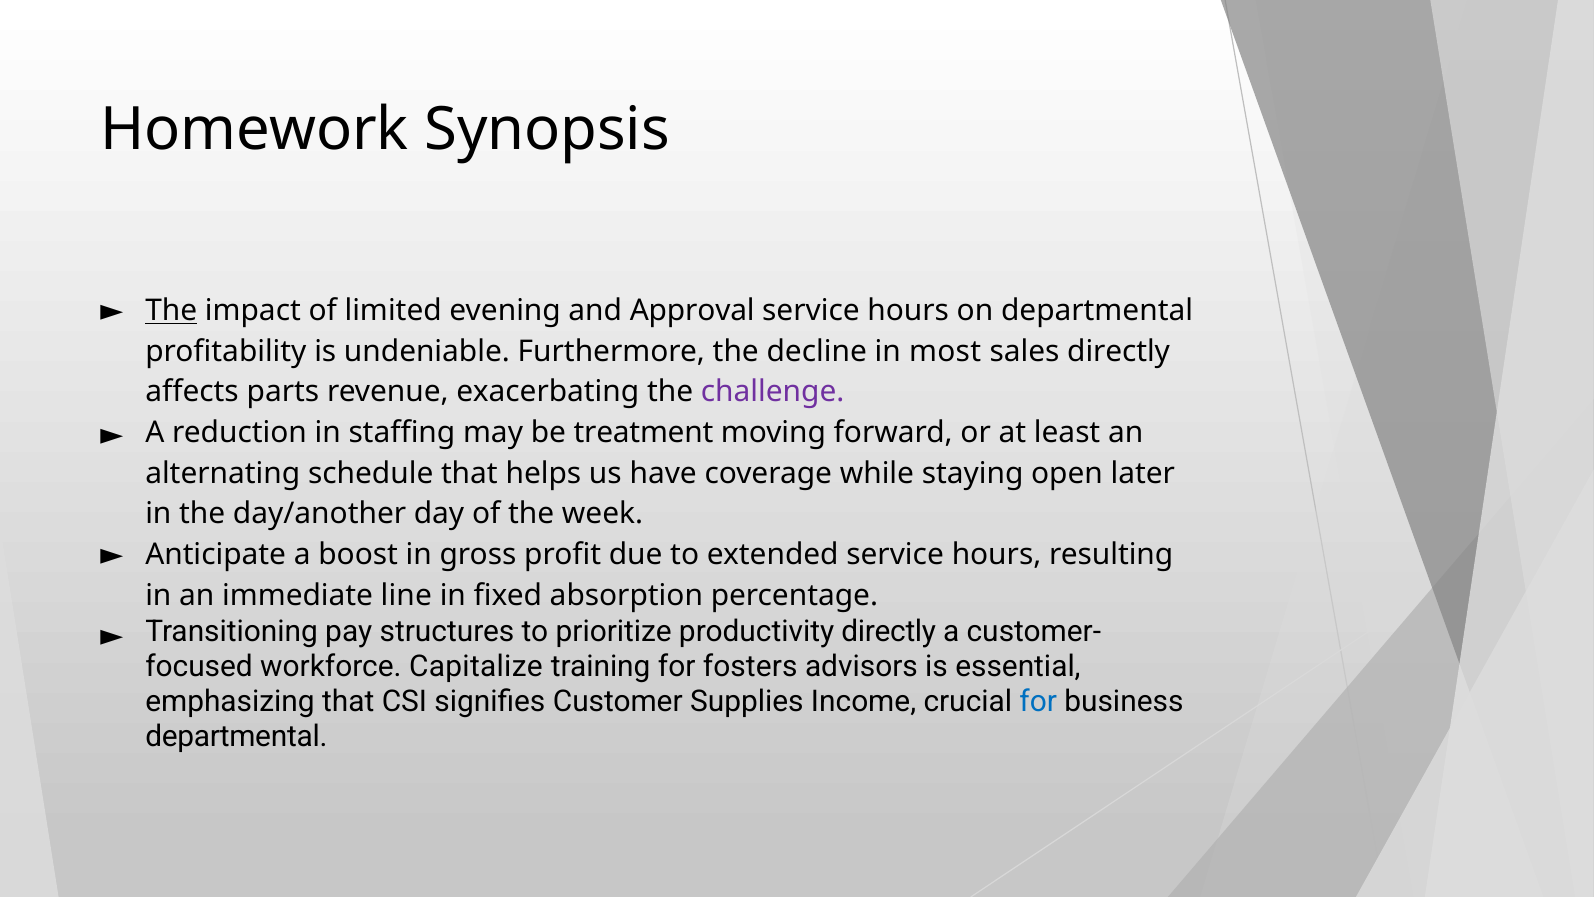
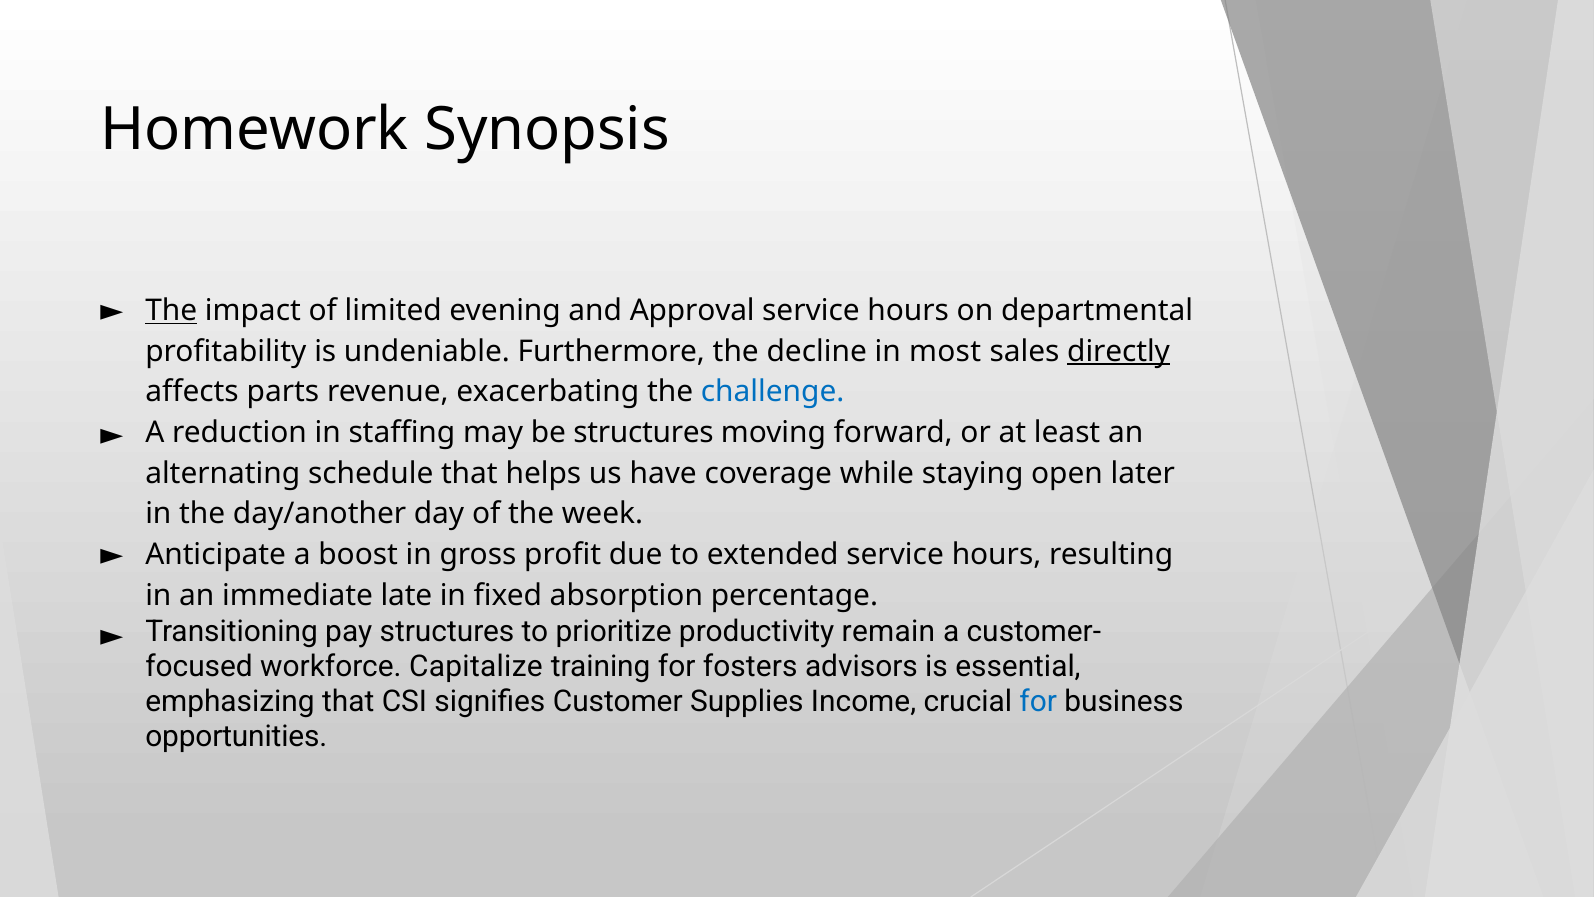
directly underline: none -> present (1119, 351)
challenge colour: purple -> blue (773, 392)
be treatment: treatment -> structures (644, 432)
line: line -> late (406, 595)
productivity directly: directly -> remain (888, 632)
departmental: departmental -> opportunities (236, 737)
